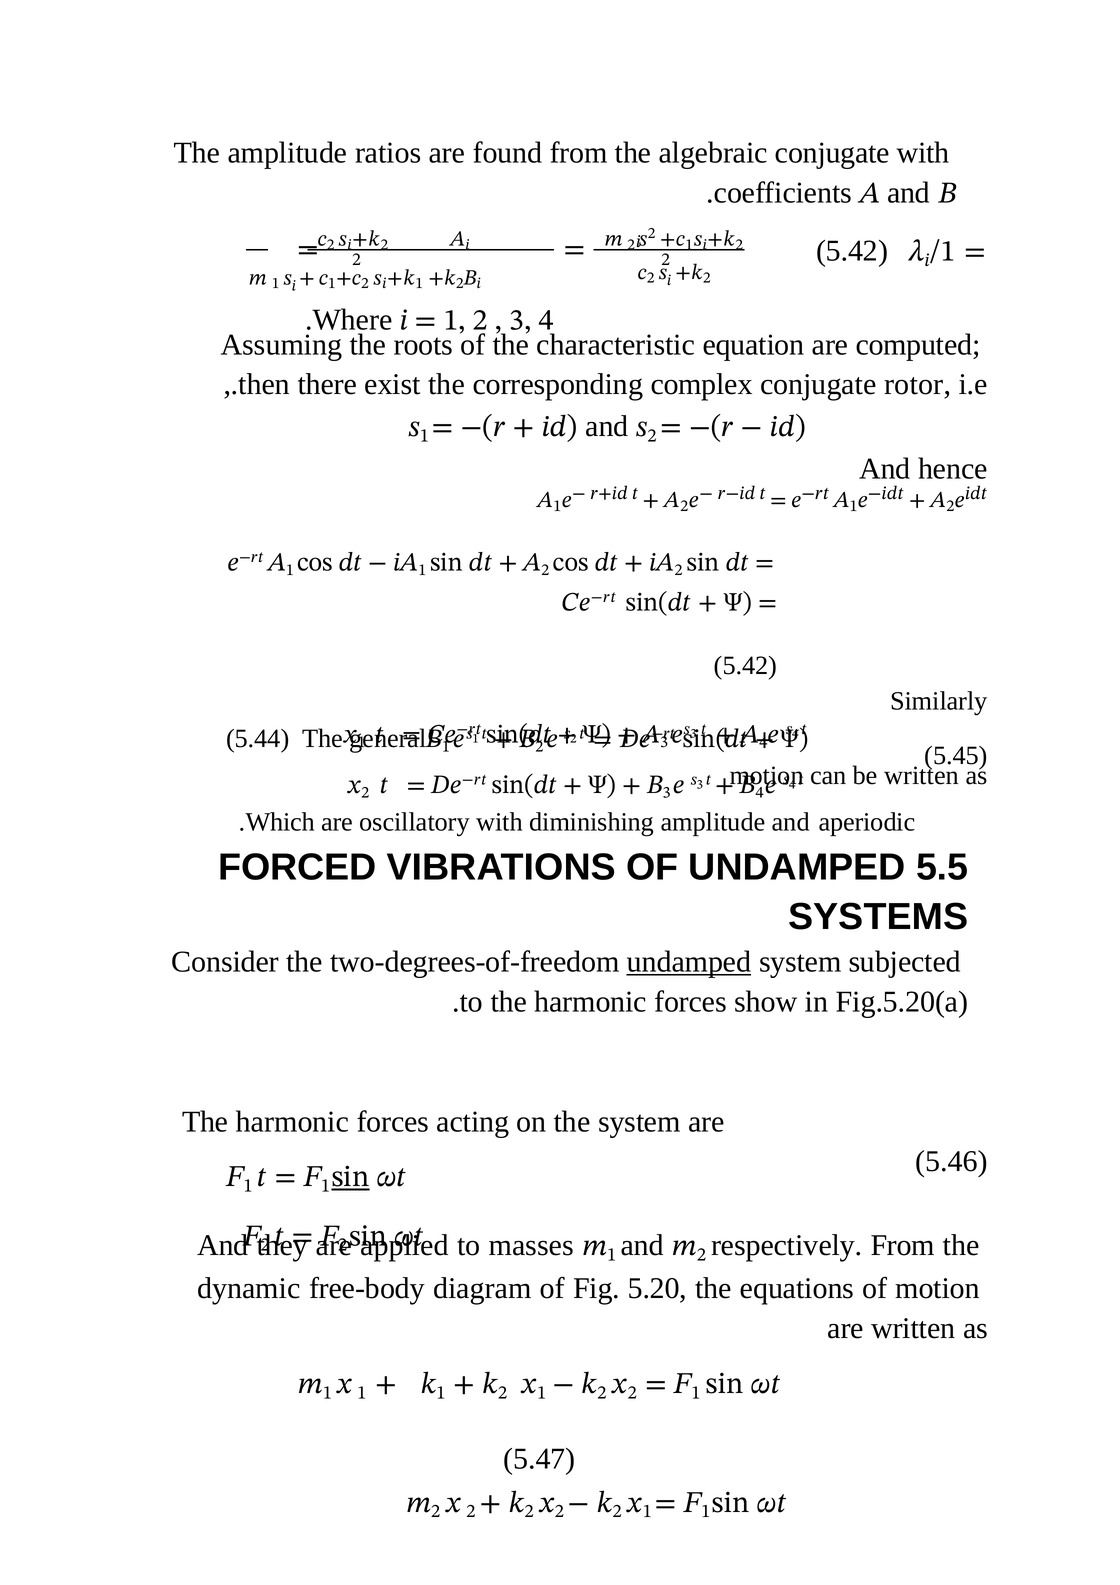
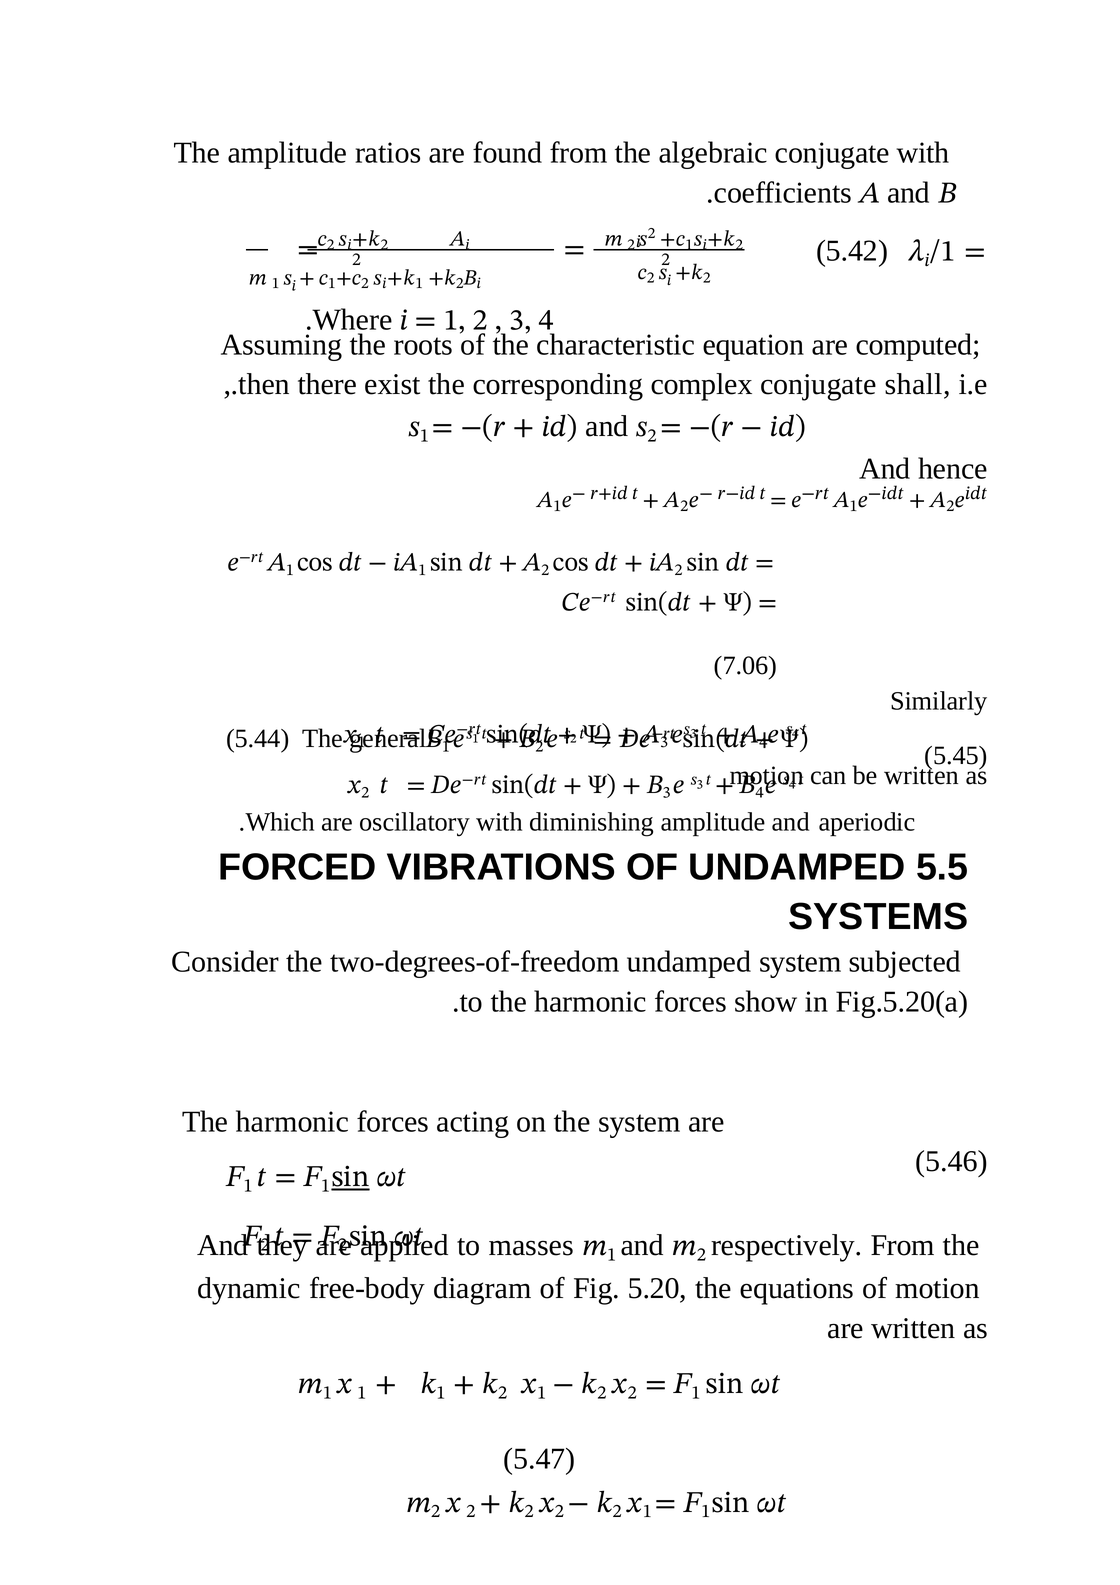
rotor: rotor -> shall (918, 384)
5.42: 5.42 -> 7.06 (746, 666)
undamped underline: present -> none (689, 962)
